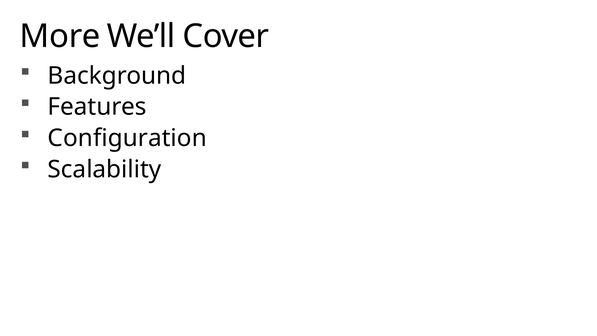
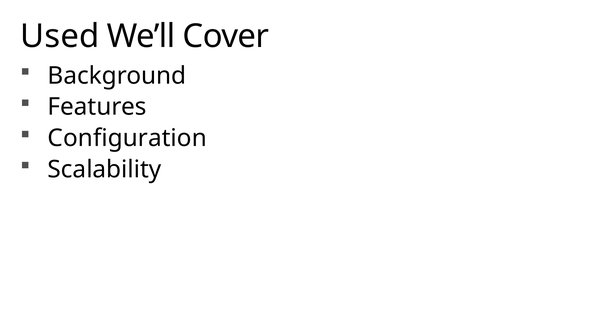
More: More -> Used (60, 36)
